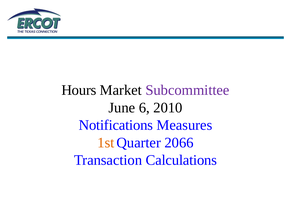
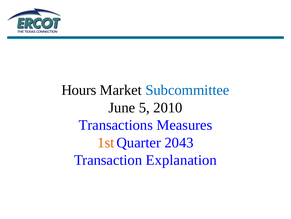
Subcommittee colour: purple -> blue (187, 90)
6: 6 -> 5 (144, 107)
Notifications: Notifications -> Transactions (116, 125)
2066: 2066 -> 2043 (179, 142)
Calculations: Calculations -> Explanation (181, 160)
